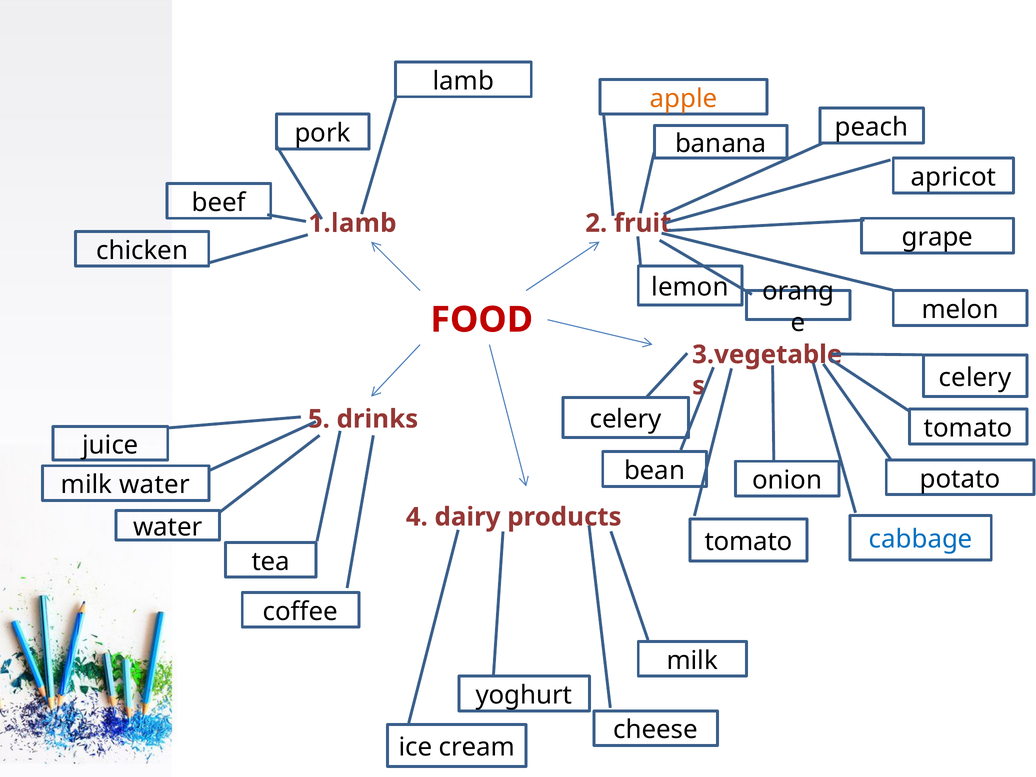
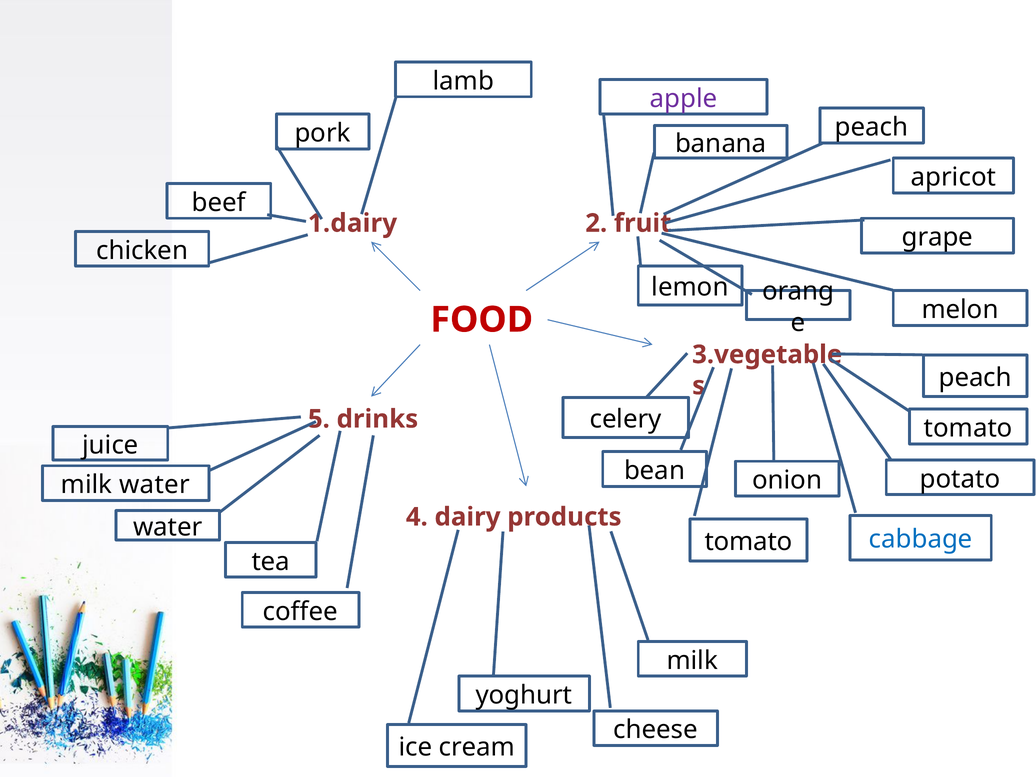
apple colour: orange -> purple (683, 99)
1.lamb: 1.lamb -> 1.dairy (352, 223)
celery: celery -> peach (975, 378)
